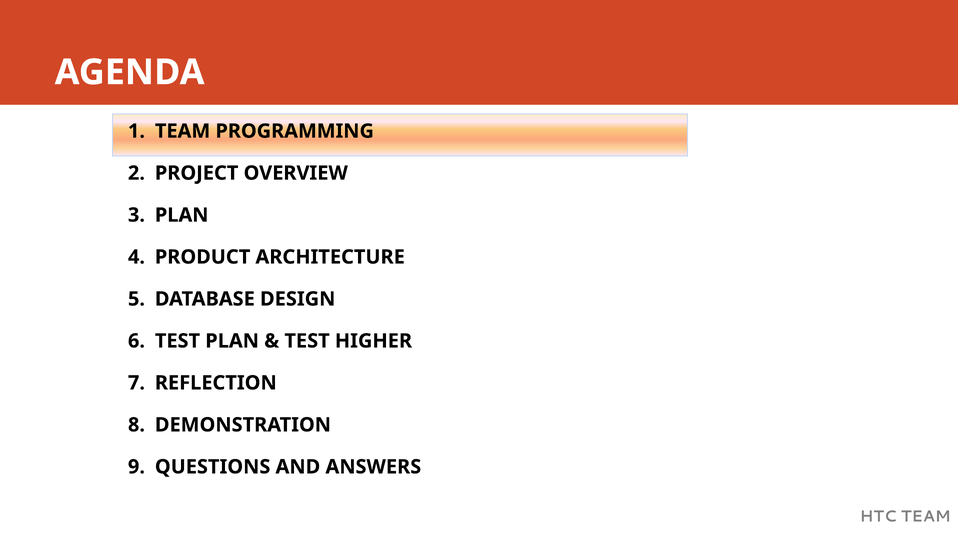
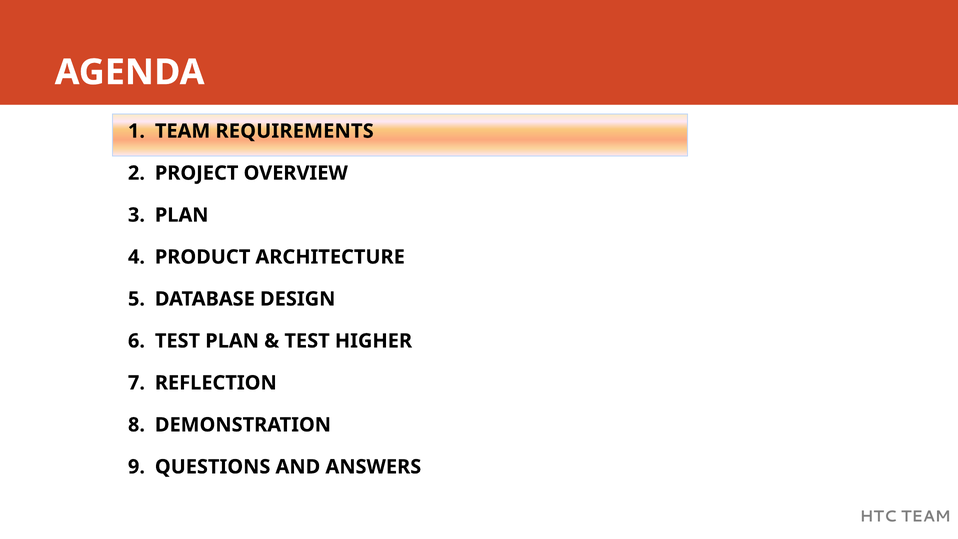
PROGRAMMING: PROGRAMMING -> REQUIREMENTS (295, 131)
